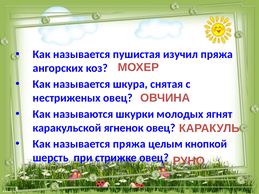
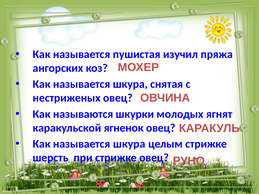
пряжа: пряжа -> шкура (129, 144)
целым кнопкой: кнопкой -> стрижке (206, 144)
